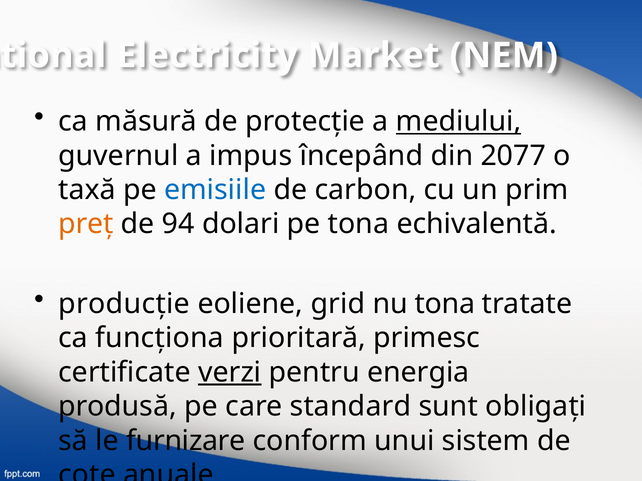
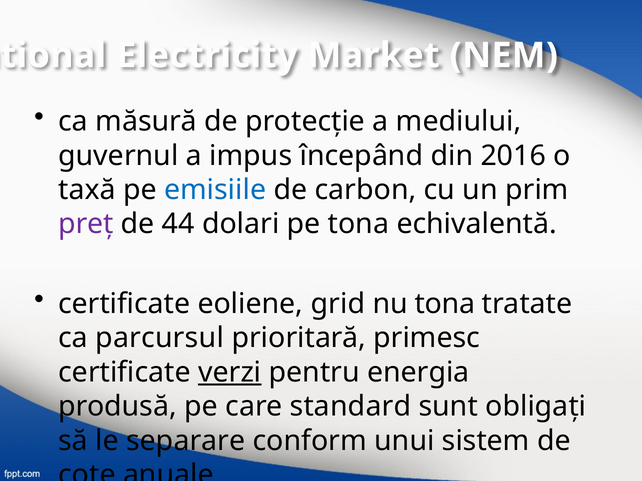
mediului underline: present -> none (459, 122)
2077: 2077 -> 2016 (513, 156)
preţ colour: orange -> purple (86, 224)
94: 94 -> 44 (178, 224)
producţie: producţie -> certificate (124, 304)
funcţiona: funcţiona -> parcursul (160, 338)
furnizare: furnizare -> separare (186, 441)
